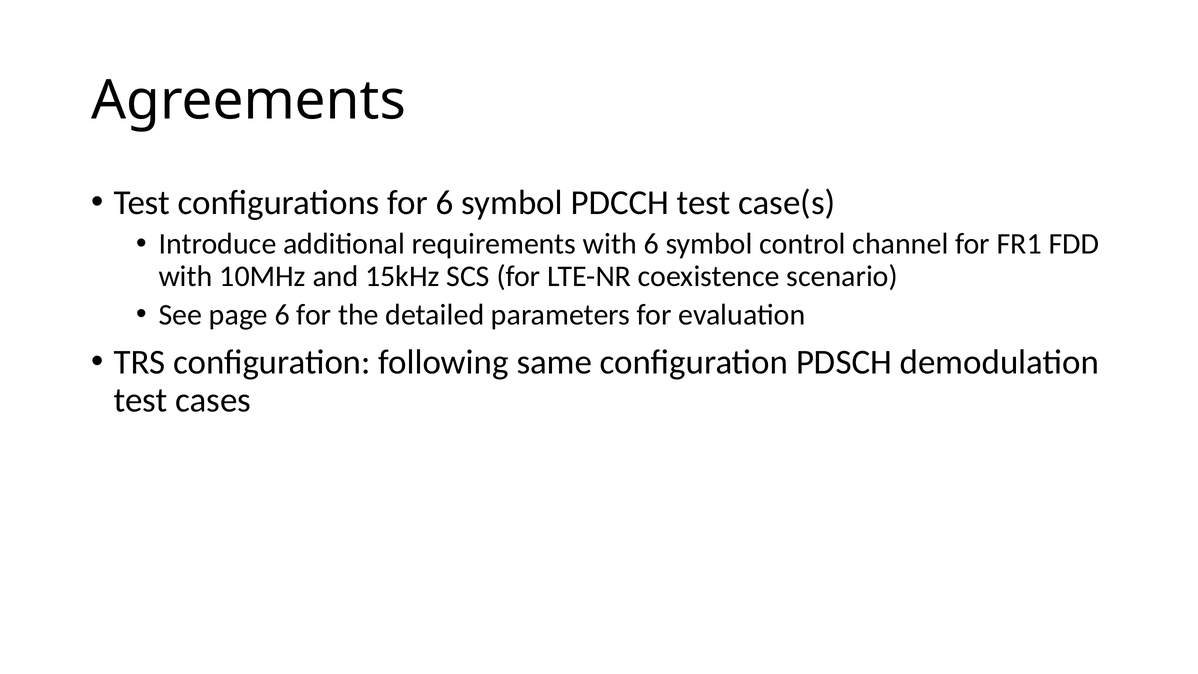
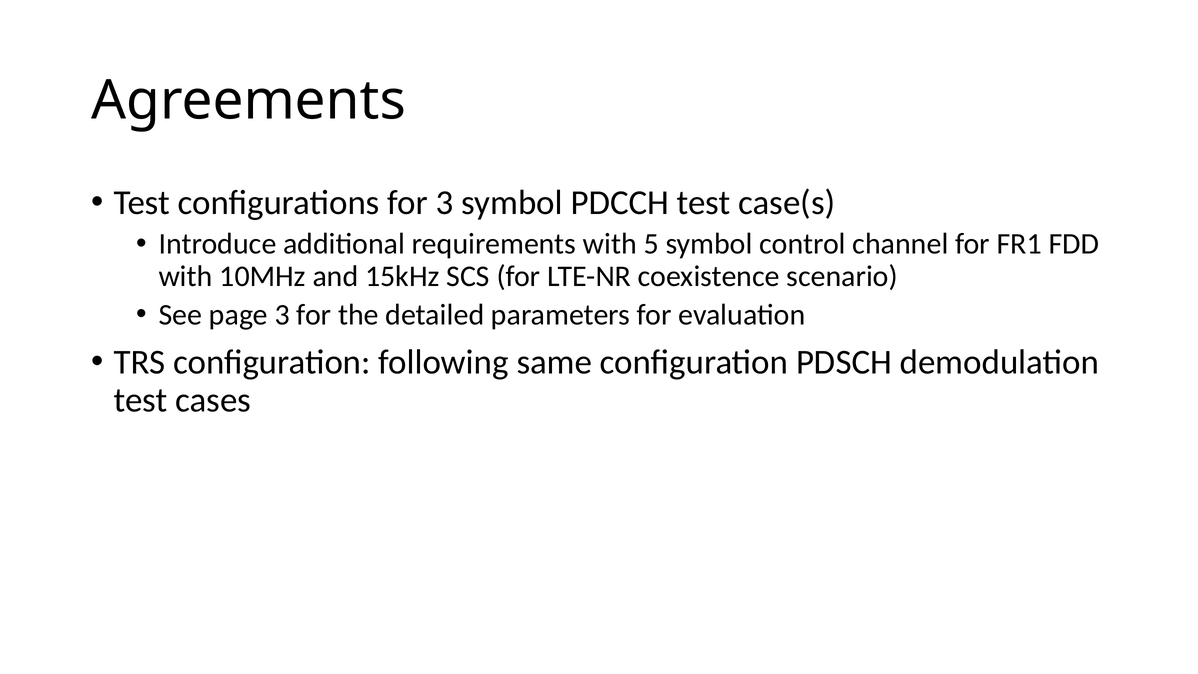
for 6: 6 -> 3 (445, 203)
with 6: 6 -> 5 (651, 244)
page 6: 6 -> 3 (282, 315)
